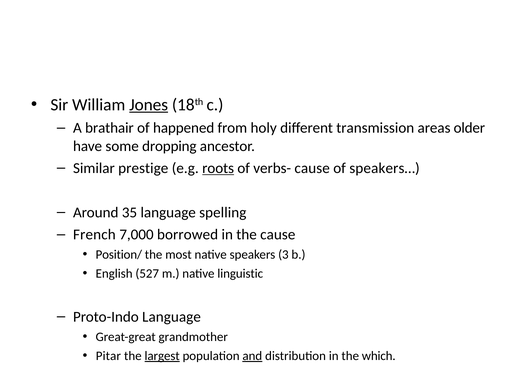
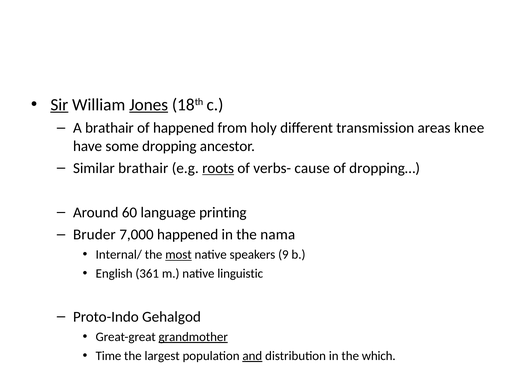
Sir underline: none -> present (59, 105)
older: older -> knee (469, 128)
Similar prestige: prestige -> brathair (143, 168)
speakers…: speakers… -> dropping… (385, 168)
35: 35 -> 60 (129, 212)
spelling: spelling -> printing (223, 212)
French: French -> Bruder (94, 234)
7,000 borrowed: borrowed -> happened (188, 234)
the cause: cause -> nama (278, 234)
Position/: Position/ -> Internal/ (119, 255)
most underline: none -> present (178, 255)
3: 3 -> 9 (283, 255)
527: 527 -> 361 (147, 274)
Proto-Indo Language: Language -> Gehalgod (172, 317)
grandmother underline: none -> present (193, 337)
Pitar: Pitar -> Time (108, 356)
largest underline: present -> none (162, 356)
